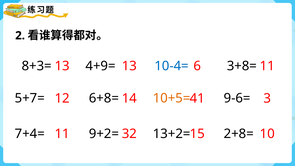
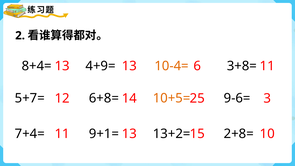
8+3=: 8+3= -> 8+4= (37, 66)
10-4= colour: blue -> orange (172, 66)
41: 41 -> 25 (197, 98)
9+2=: 9+2= -> 9+1= (104, 134)
11 32: 32 -> 13 (129, 134)
